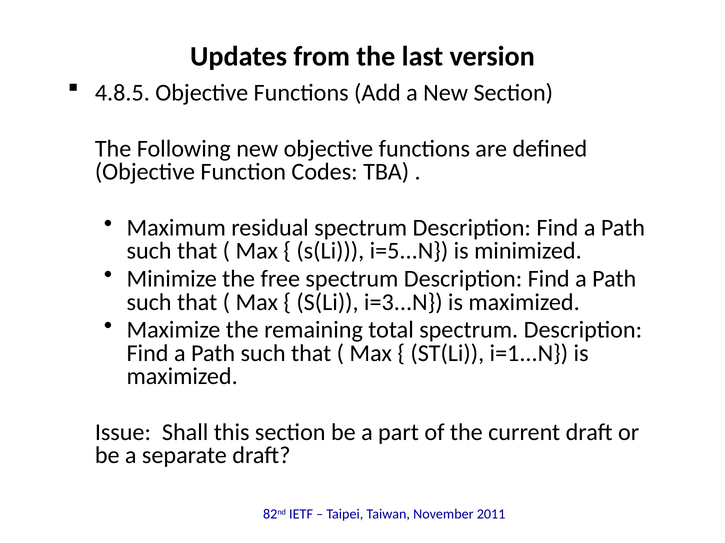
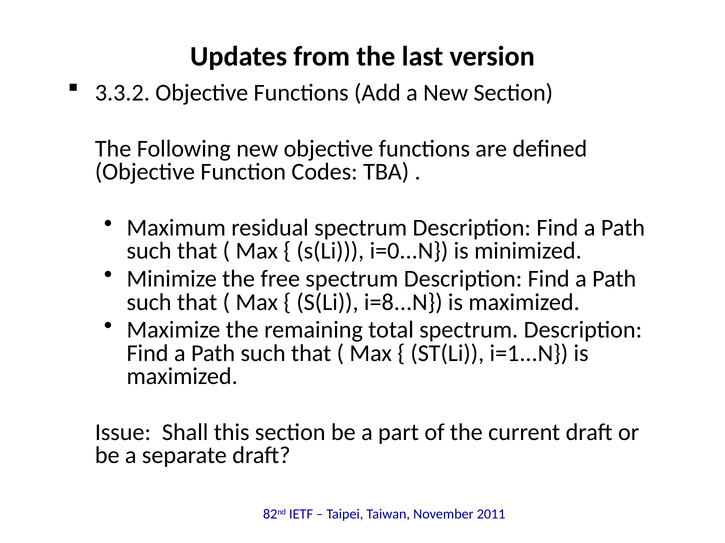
4.8.5: 4.8.5 -> 3.3.2 (122, 93)
i=5...N: i=5...N -> i=0...N (409, 251)
i=3...N: i=3...N -> i=8...N (403, 302)
